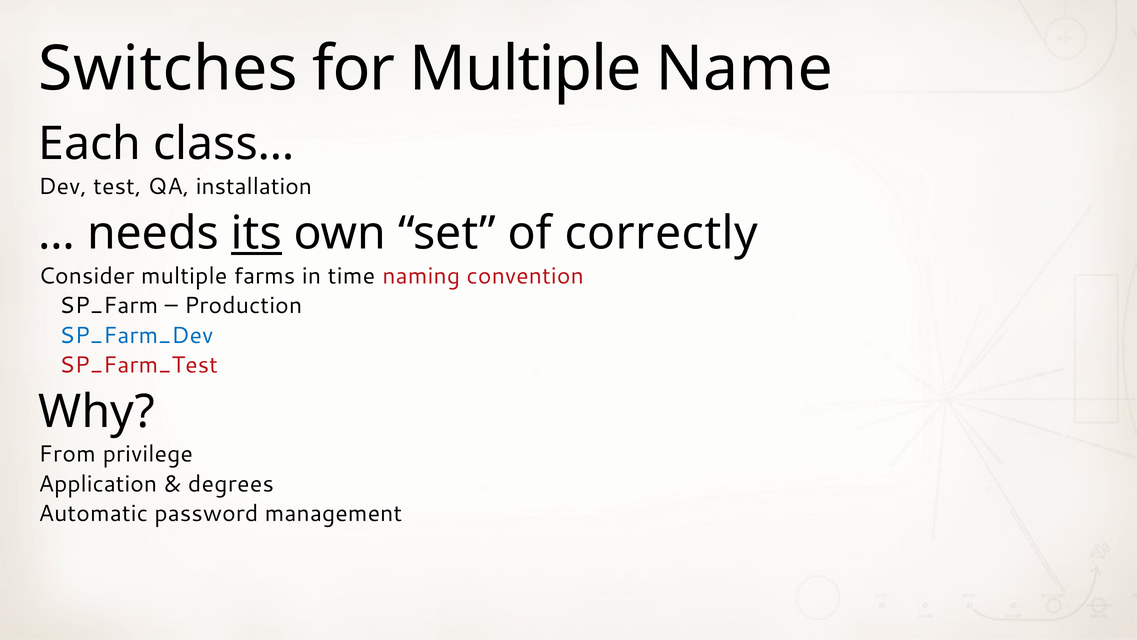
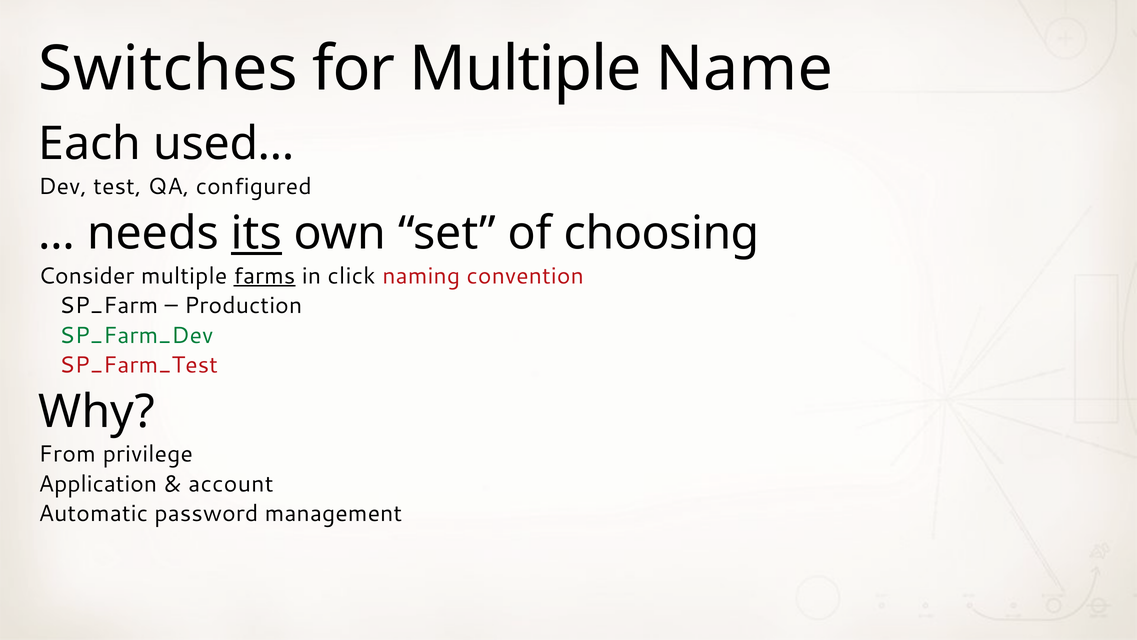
class…: class… -> used… (224, 144)
installation: installation -> configured (254, 186)
correctly: correctly -> choosing (662, 233)
farms underline: none -> present (265, 276)
time: time -> click (351, 276)
SP_Farm_Dev colour: blue -> green (136, 335)
degrees: degrees -> account (231, 484)
